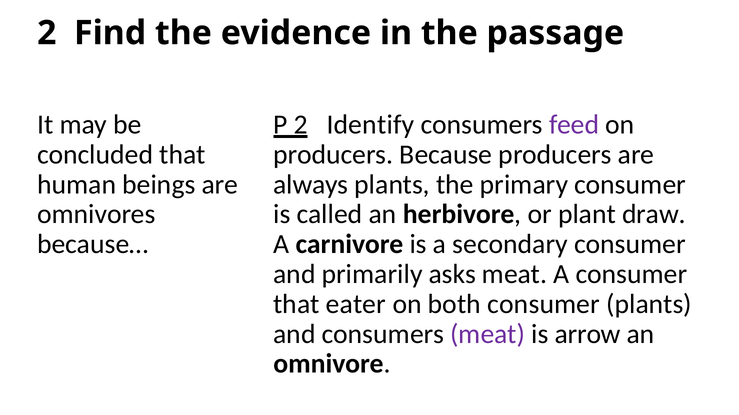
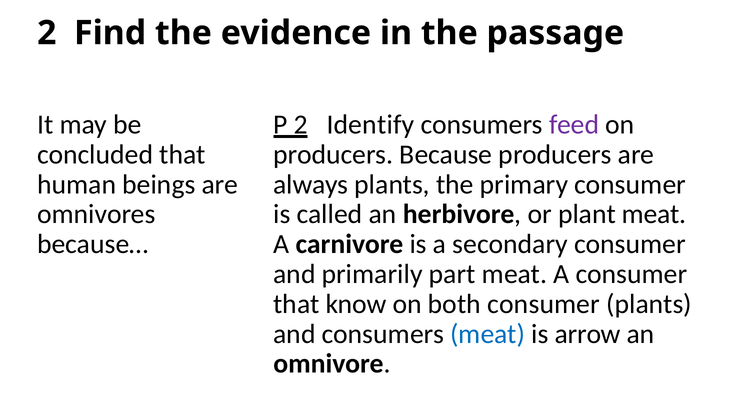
plant draw: draw -> meat (654, 215)
asks: asks -> part (452, 275)
eater: eater -> know (356, 304)
meat colour: purple -> blue (488, 334)
